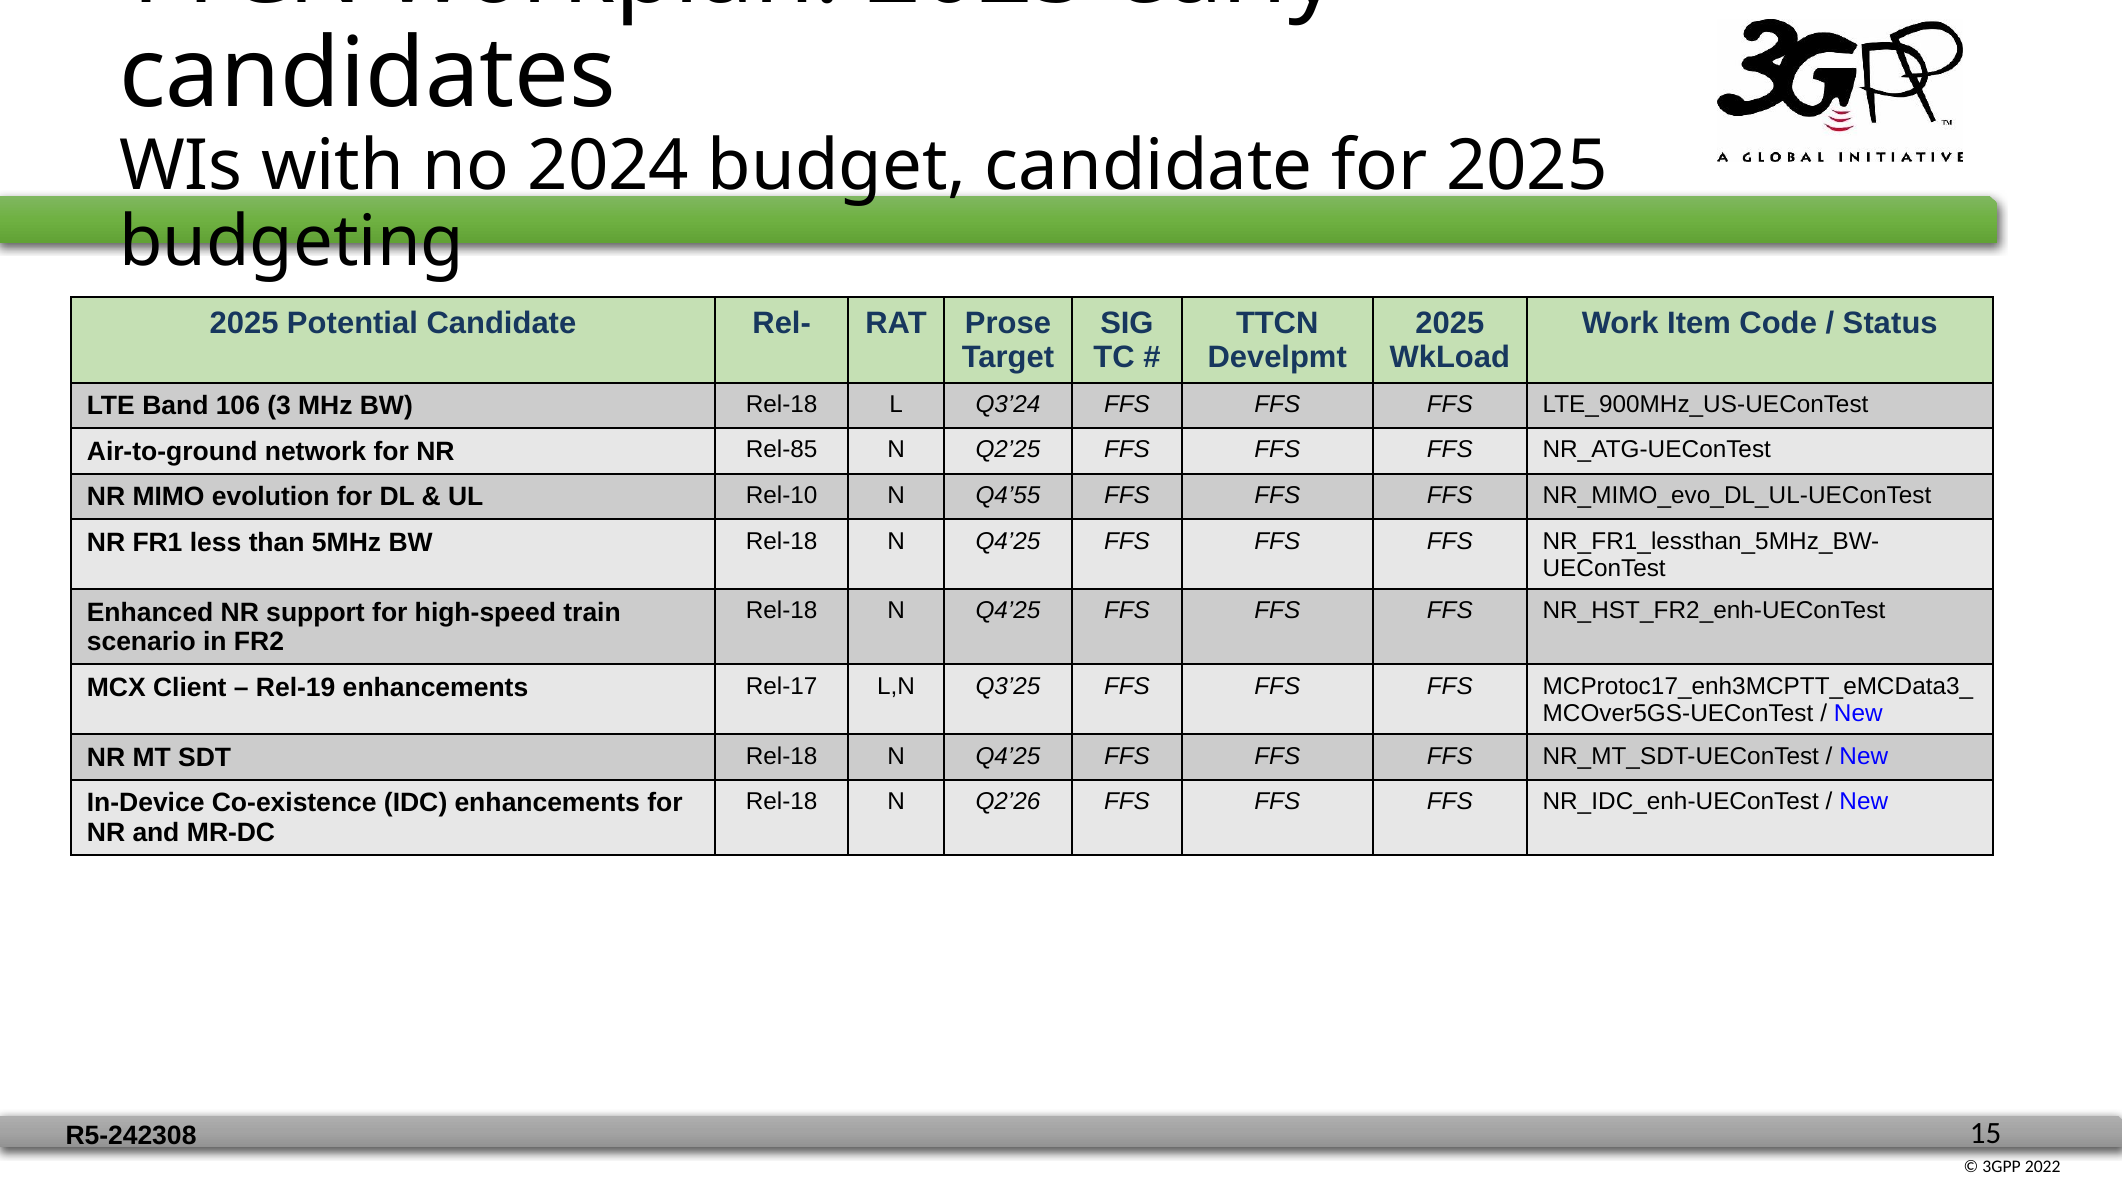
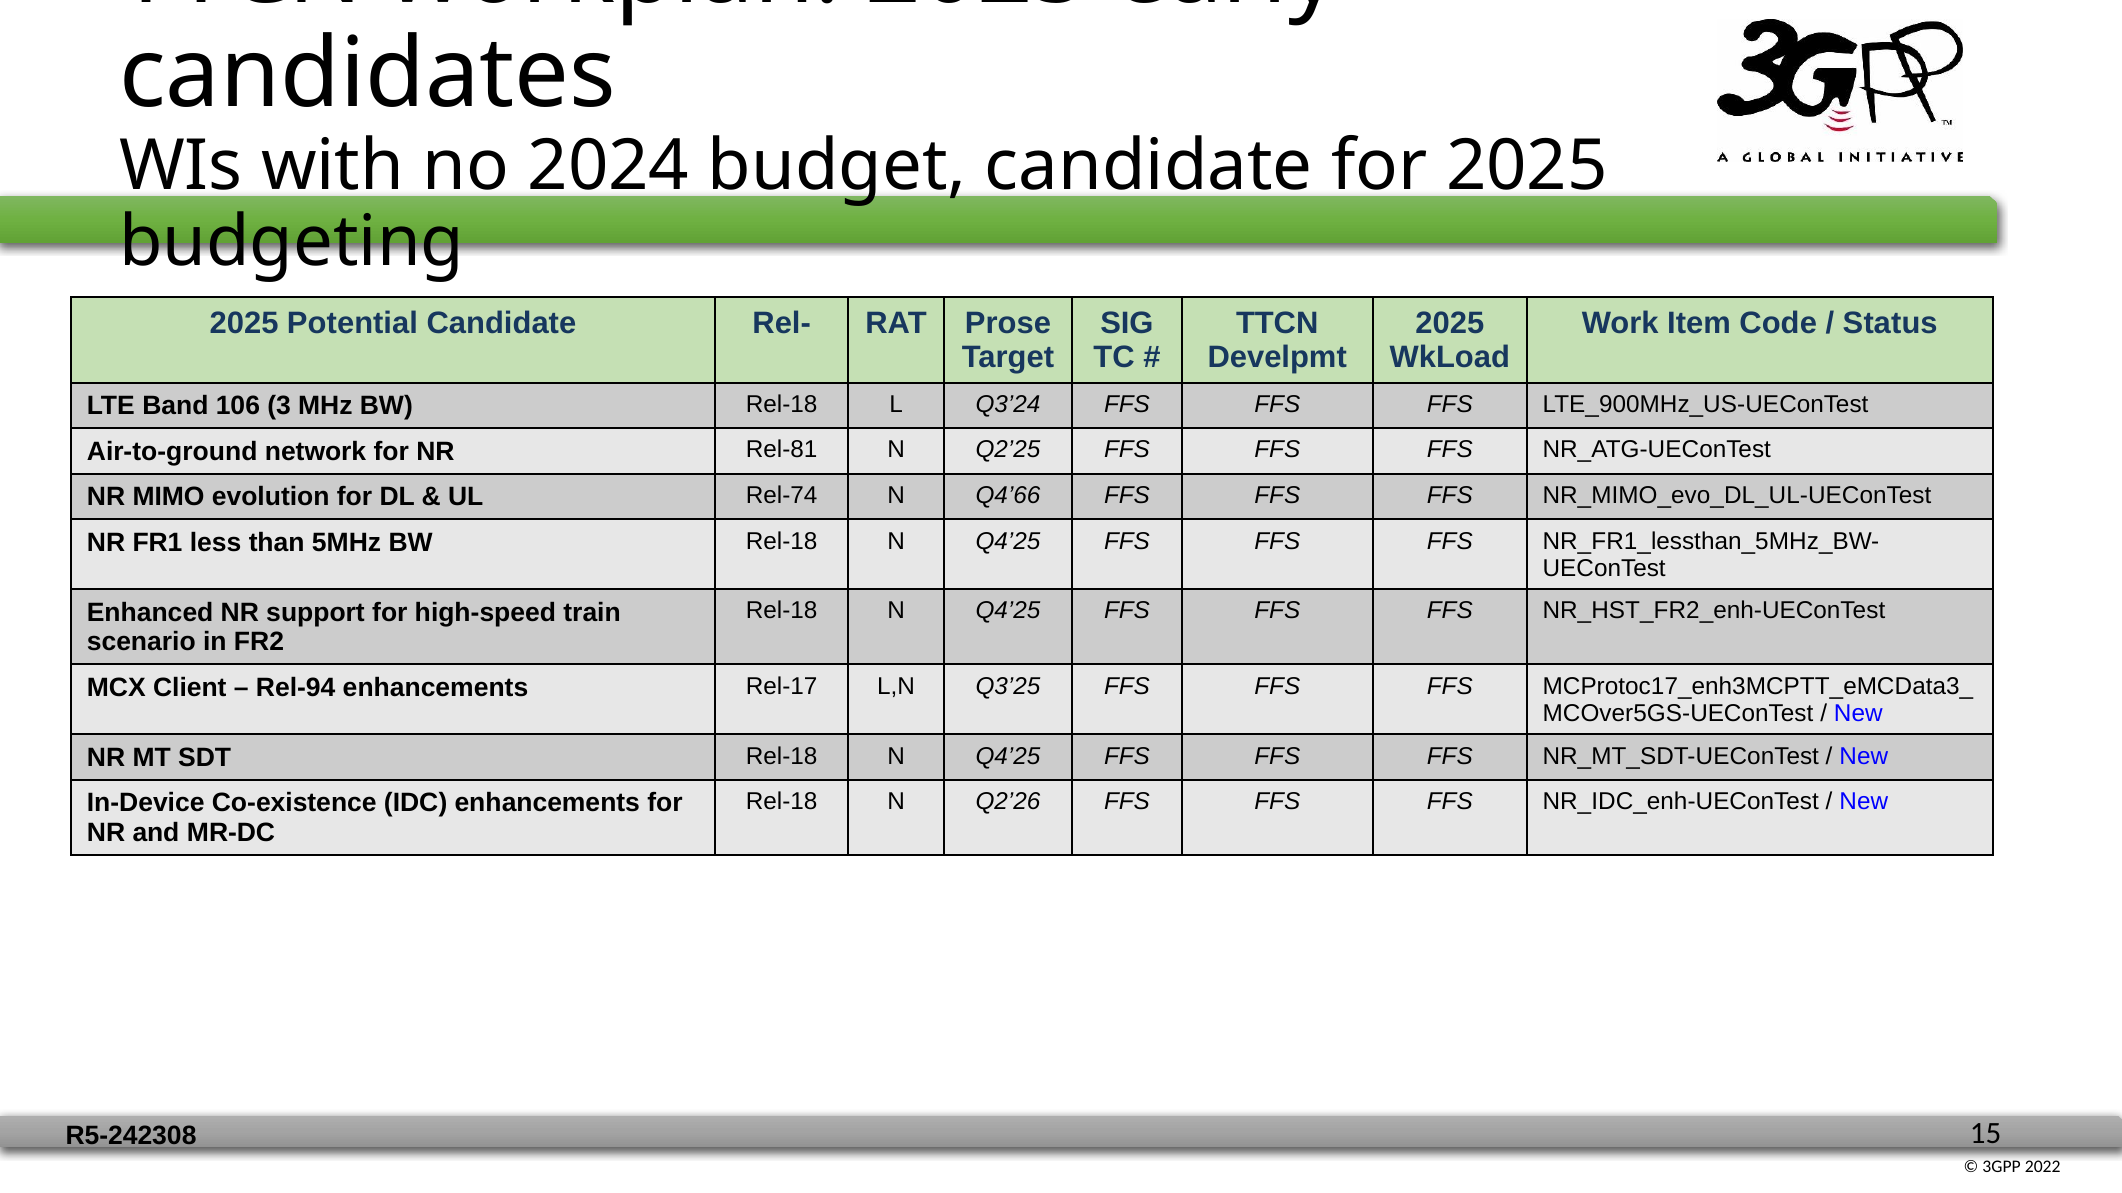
Rel-85: Rel-85 -> Rel-81 (782, 450)
Rel-10: Rel-10 -> Rel-74 (782, 496)
Q4’55: Q4’55 -> Q4’66 (1008, 496)
Rel-19: Rel-19 -> Rel-94 (296, 688)
